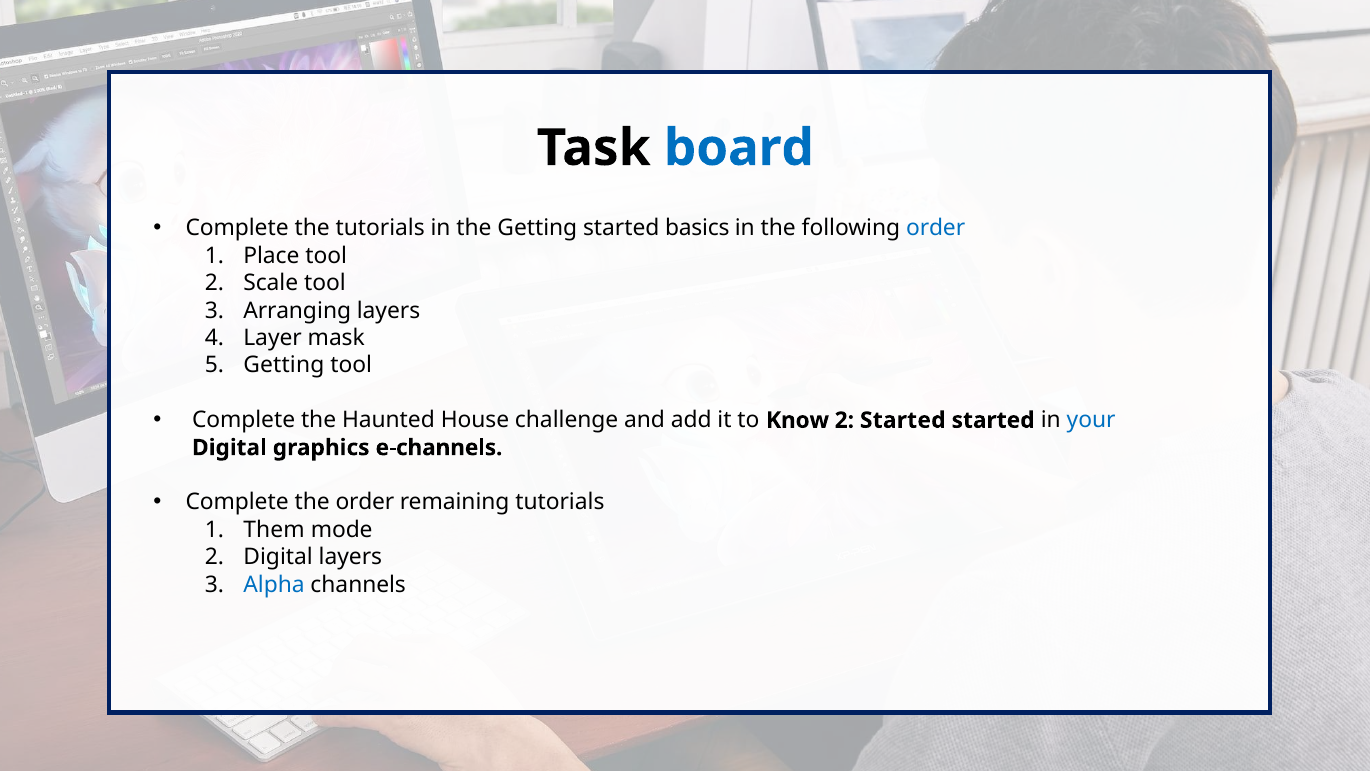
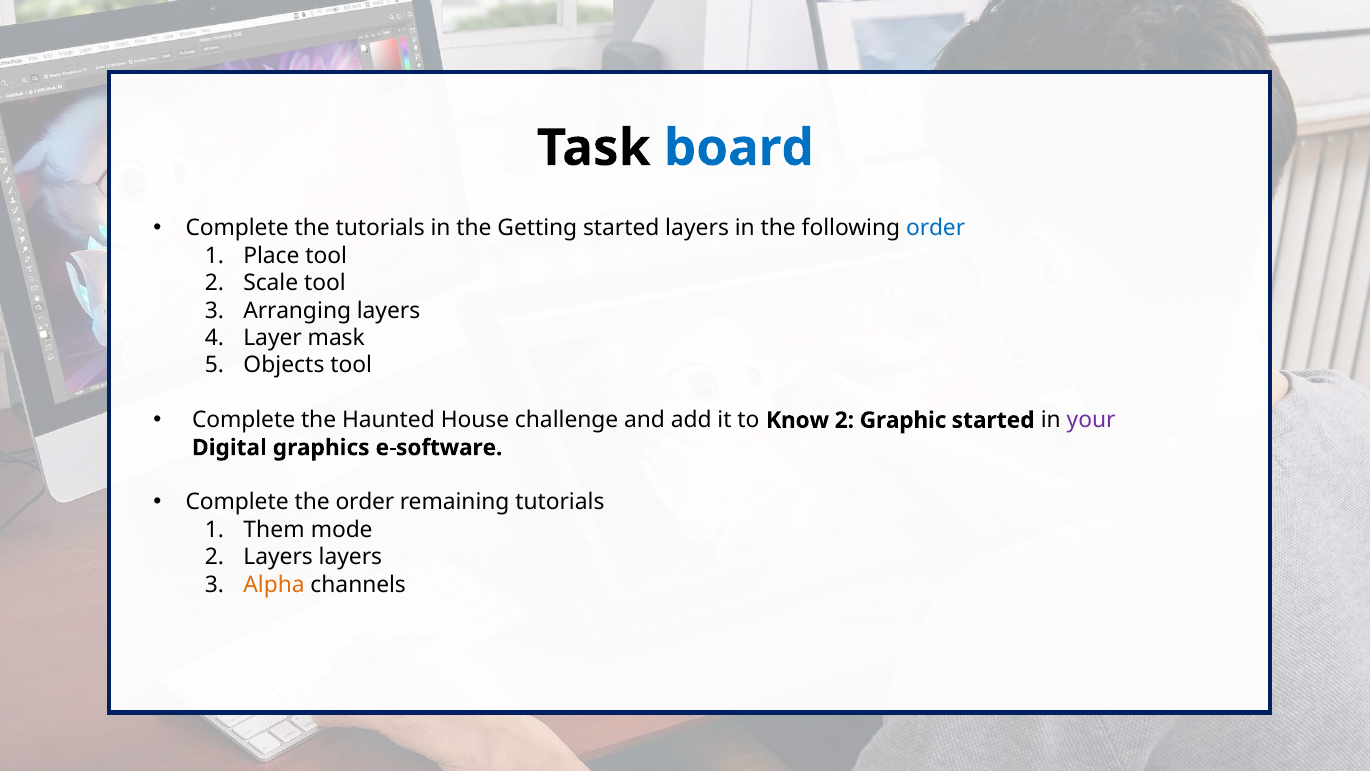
started basics: basics -> layers (697, 228)
Getting: Getting -> Objects (284, 365)
2 Started: Started -> Graphic (903, 420)
your colour: blue -> purple (1091, 420)
e-channels: e-channels -> e-software (439, 447)
2 Digital: Digital -> Layers (278, 557)
Alpha colour: blue -> orange (274, 584)
